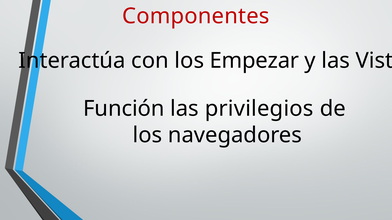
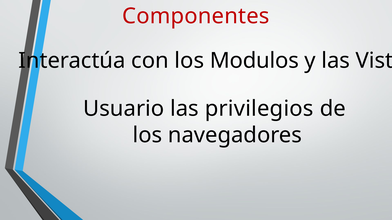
Empezar: Empezar -> Modulos (254, 61)
Función: Función -> Usuario (124, 109)
